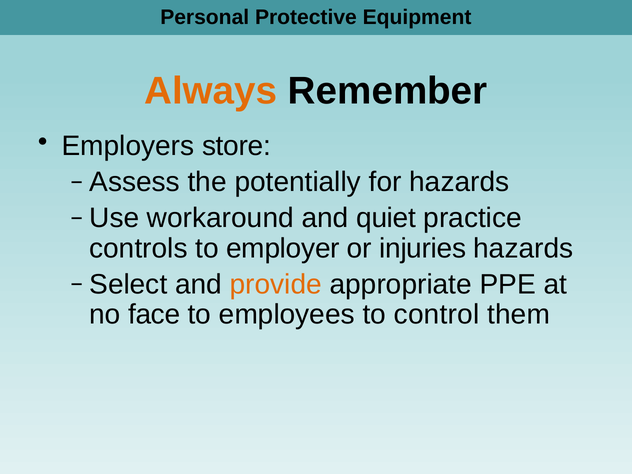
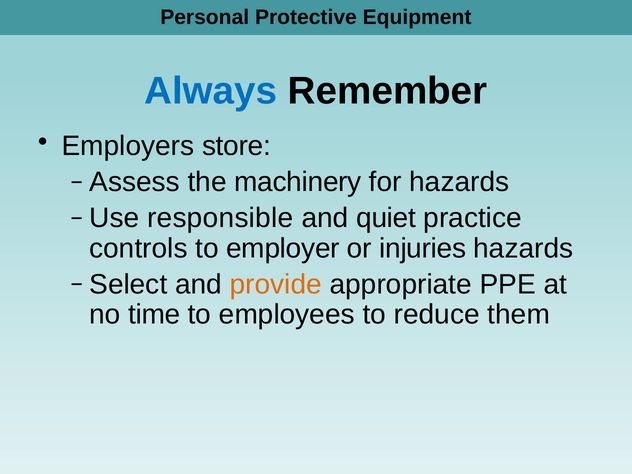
Always colour: orange -> blue (211, 91)
potentially: potentially -> machinery (298, 182)
workaround: workaround -> responsible (220, 218)
face: face -> time (154, 315)
control: control -> reduce (437, 315)
